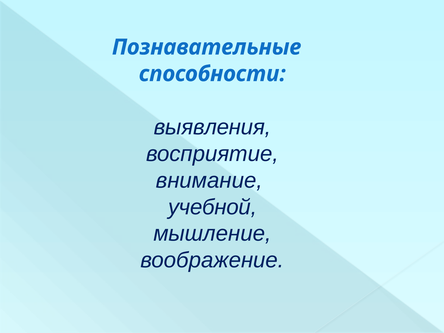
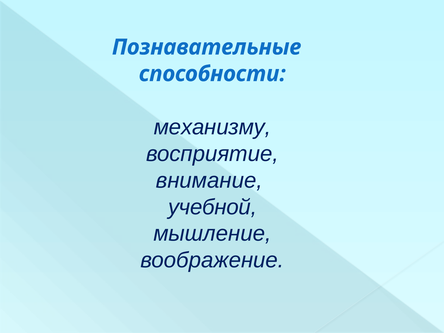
выявления: выявления -> механизму (212, 127)
